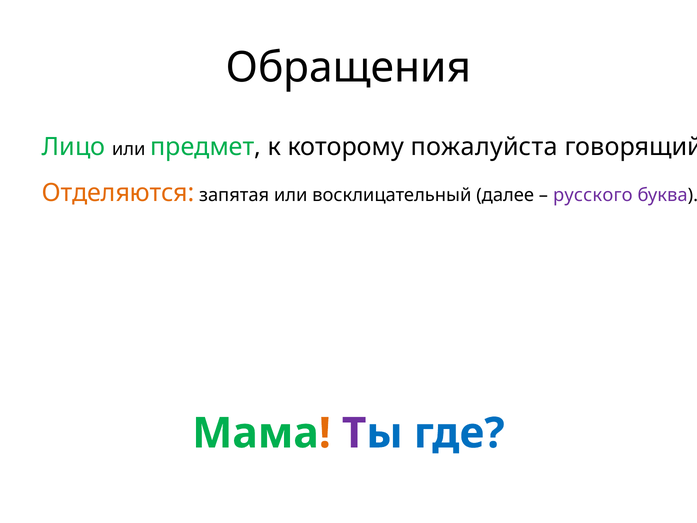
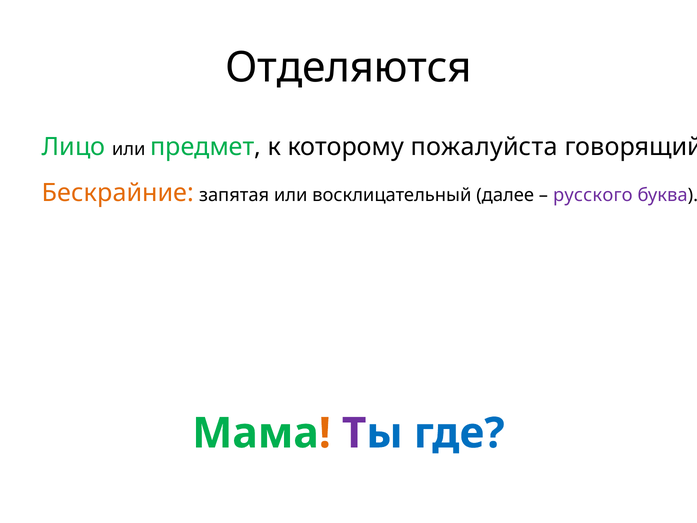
Обращения: Обращения -> Отделяются (349, 67)
Отделяются: Отделяются -> Бескрайние (118, 193)
